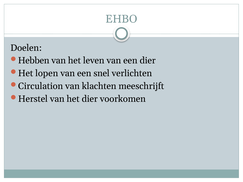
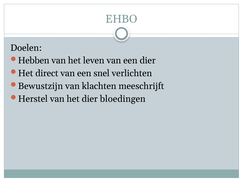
lopen: lopen -> direct (47, 73)
Circulation: Circulation -> Bewustzijn (41, 86)
voorkomen: voorkomen -> bloedingen (123, 99)
